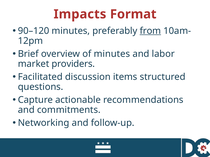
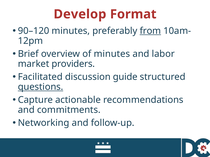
Impacts: Impacts -> Develop (80, 14)
items: items -> guide (125, 77)
questions underline: none -> present (41, 87)
